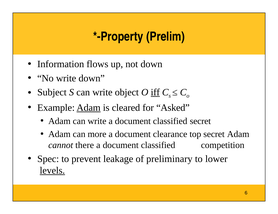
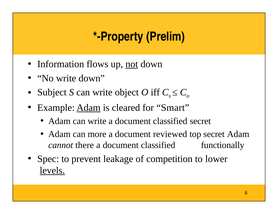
not underline: none -> present (132, 64)
iff underline: present -> none (155, 93)
Asked: Asked -> Smart (173, 108)
clearance: clearance -> reviewed (170, 135)
competition: competition -> functionally (223, 146)
preliminary: preliminary -> competition (169, 159)
